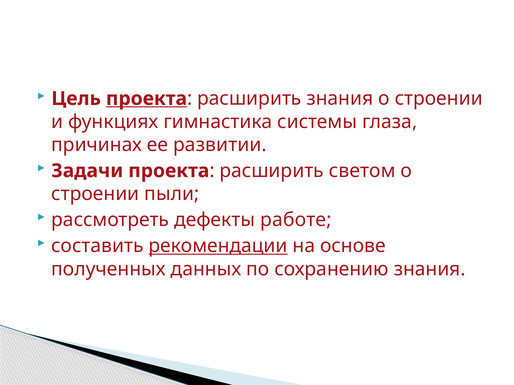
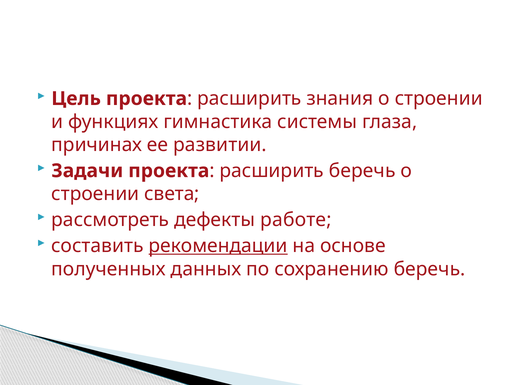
проекта underline: present -> none (146, 99)
расширить светом: светом -> беречь (362, 171)
пыли: пыли -> света (172, 194)
сохранению знания: знания -> беречь (430, 269)
